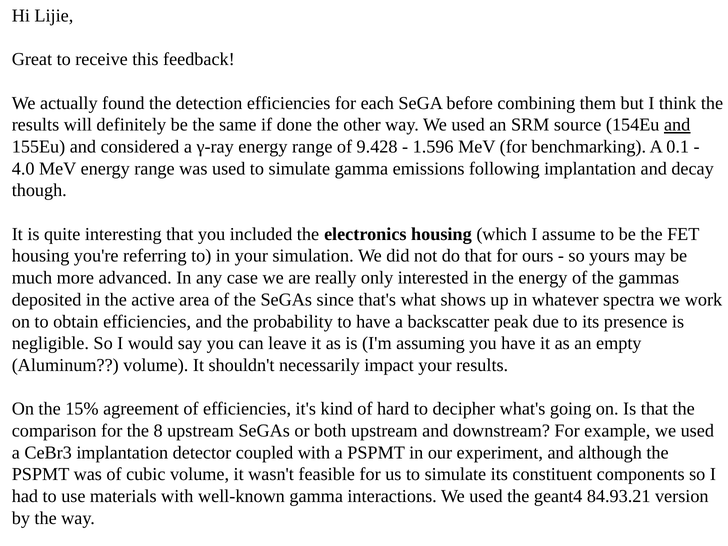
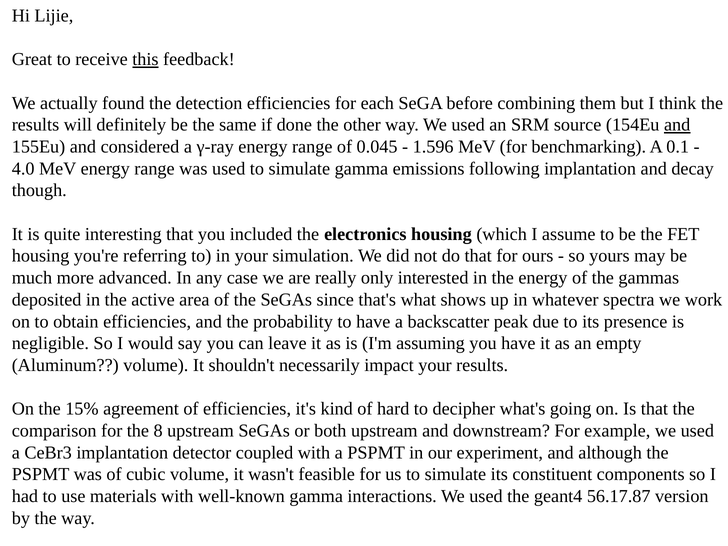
this underline: none -> present (145, 59)
9.428: 9.428 -> 0.045 (377, 147)
84.93.21: 84.93.21 -> 56.17.87 (619, 496)
